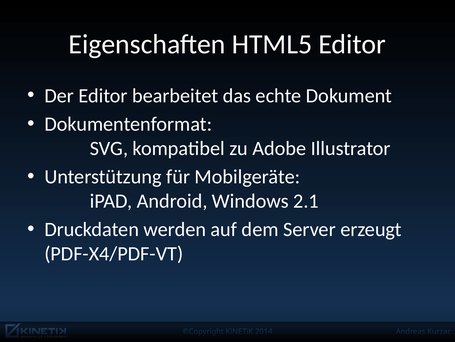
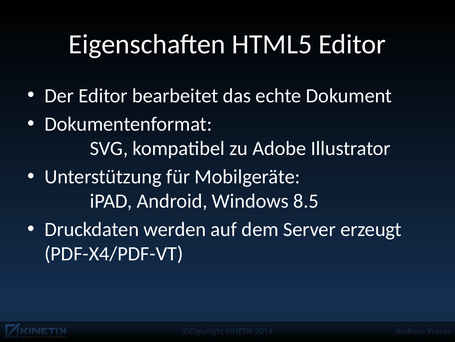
2.1: 2.1 -> 8.5 (306, 201)
